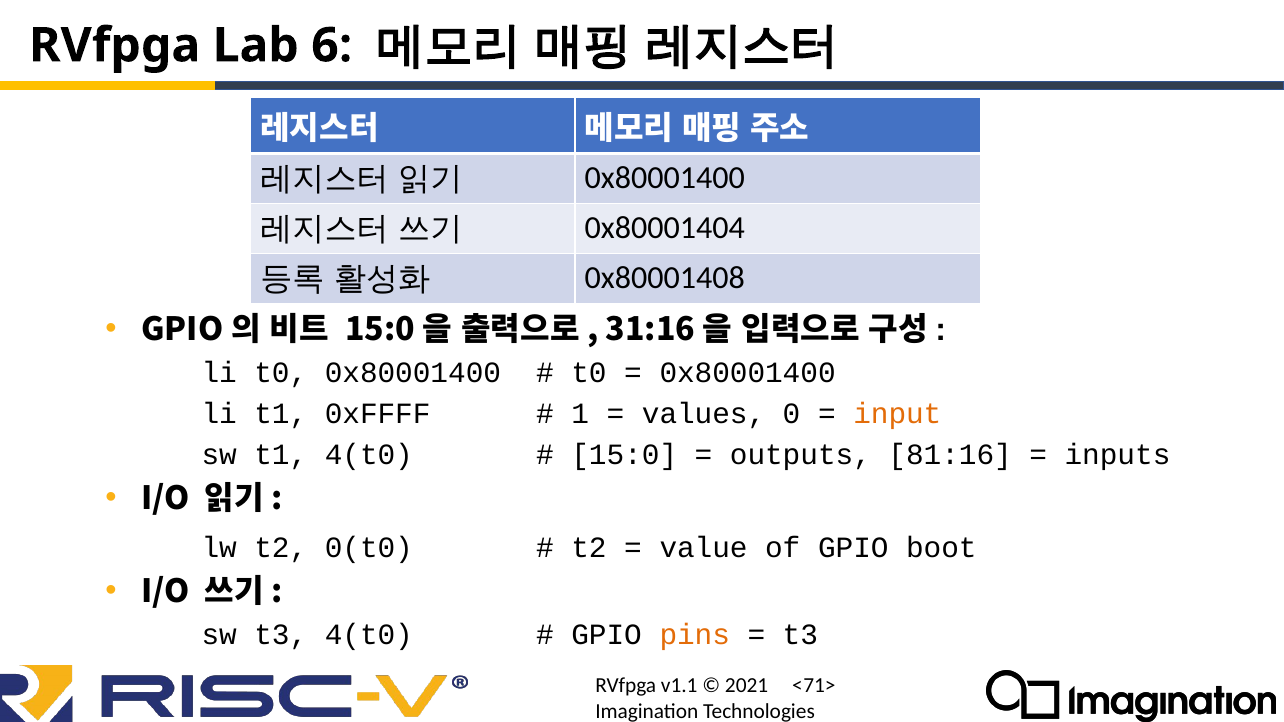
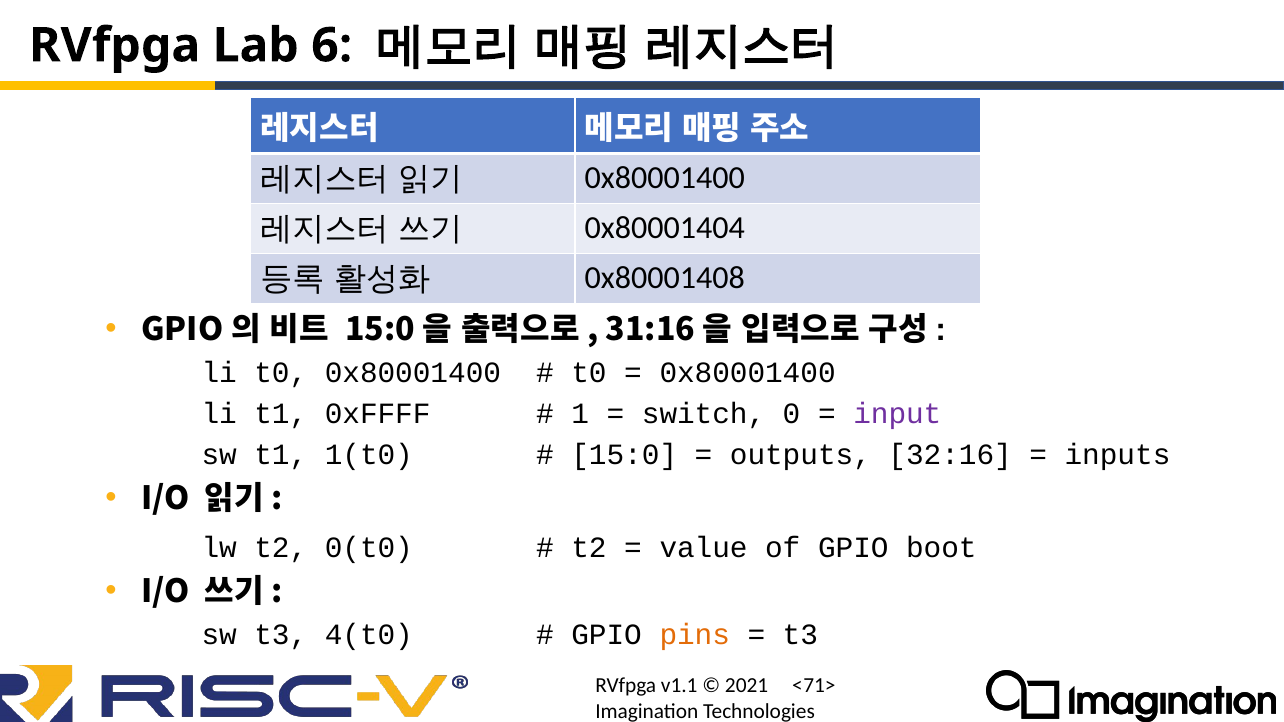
values: values -> switch (704, 414)
input colour: orange -> purple (897, 414)
t1 4(t0: 4(t0 -> 1(t0 (369, 455)
81:16: 81:16 -> 32:16 (950, 455)
